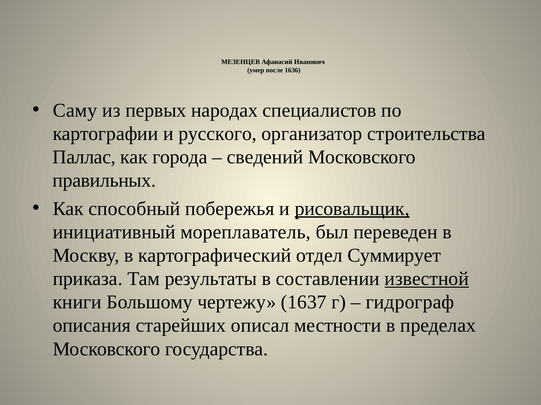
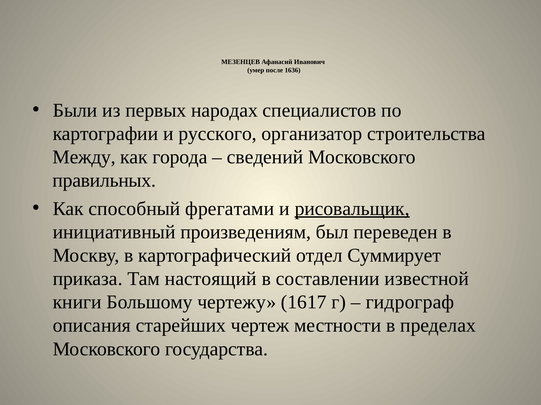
Саму: Саму -> Были (75, 110)
Паллас: Паллас -> Между (84, 157)
побережья: побережья -> фрегатами (230, 209)
мореплаватель: мореплаватель -> произведениям (246, 232)
результаты: результаты -> настоящий (211, 279)
известной underline: present -> none (427, 279)
1637: 1637 -> 1617 (304, 303)
описал: описал -> чертеж (260, 326)
